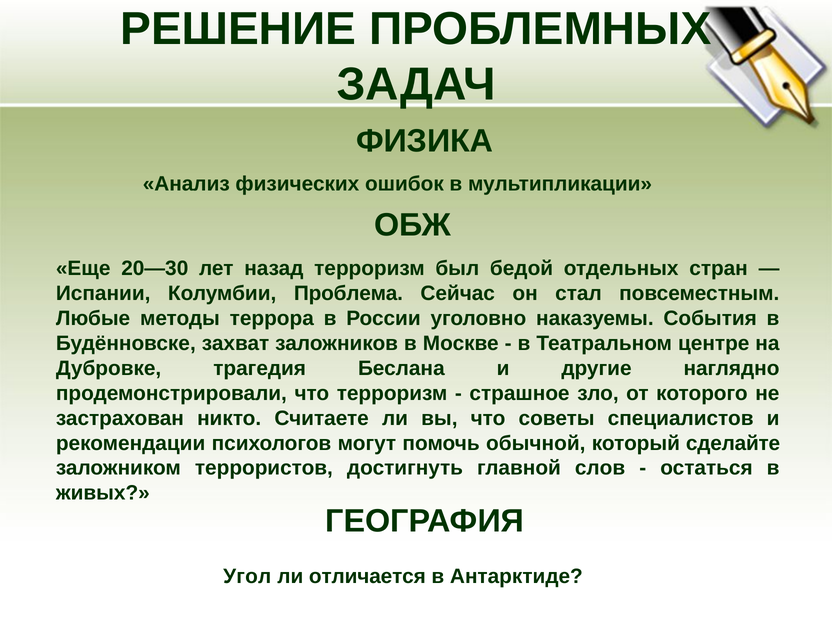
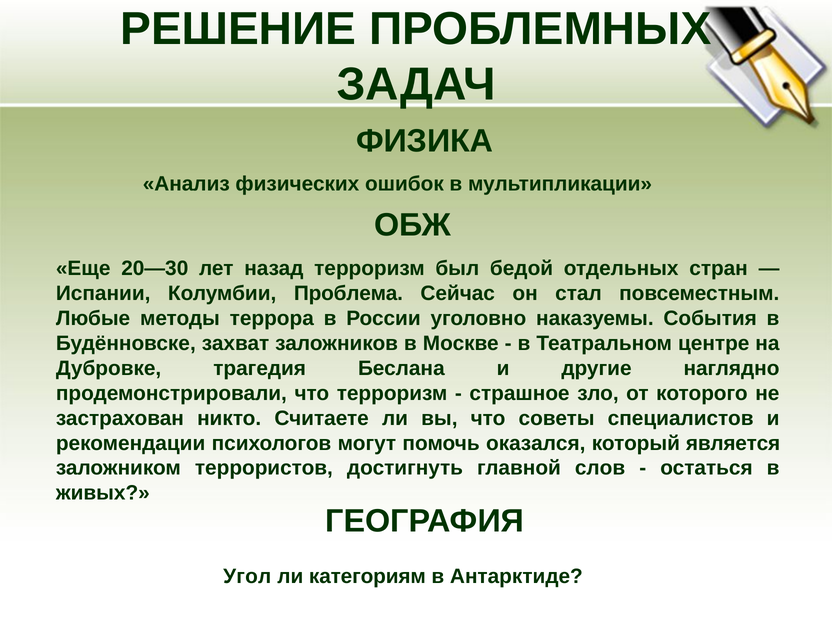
обычной: обычной -> оказался (536, 443)
сделайте: сделайте -> является (733, 443)
отличается: отличается -> категориям (367, 576)
